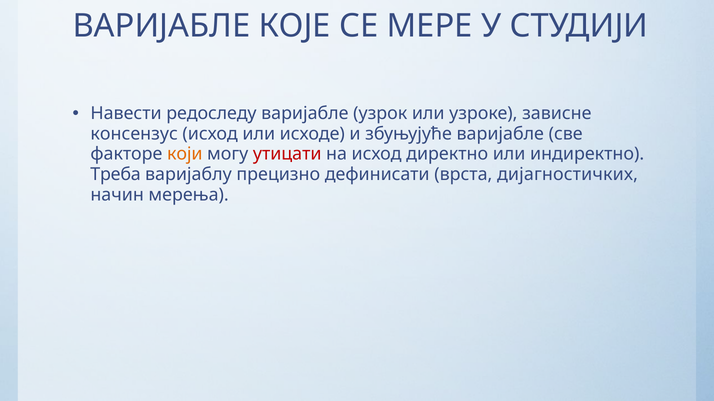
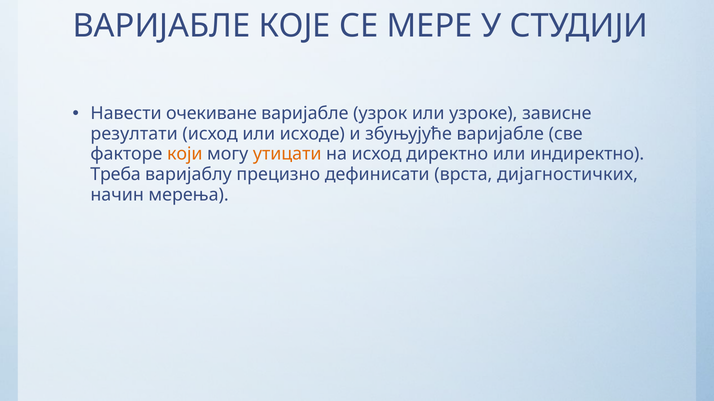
редоследу: редоследу -> очекиване (211, 114)
консензус: консензус -> резултати (134, 134)
утицати colour: red -> orange (287, 154)
